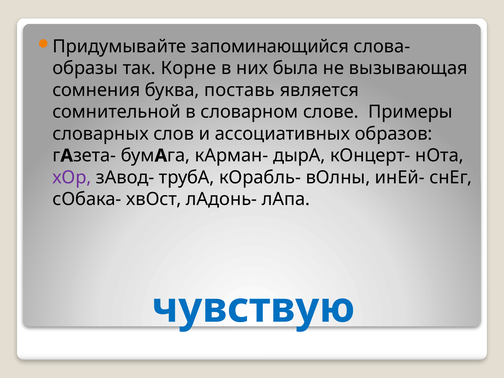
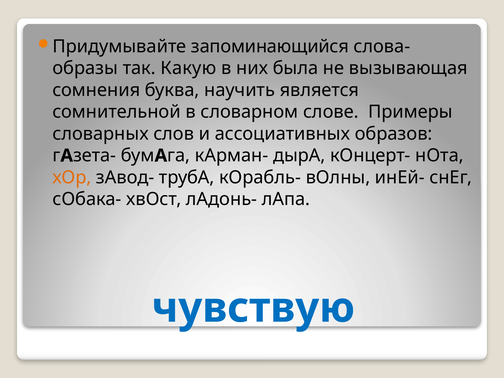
Корне: Корне -> Какую (188, 68)
поставь: поставь -> научить (240, 90)
хОр colour: purple -> orange (72, 177)
